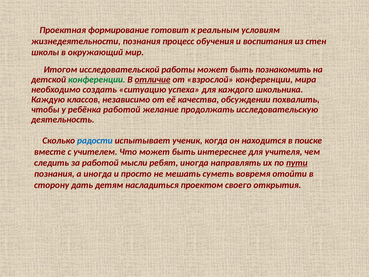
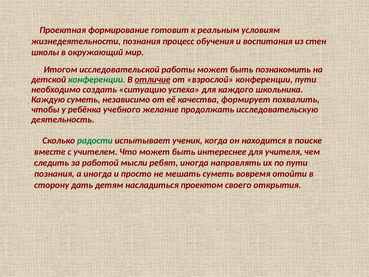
конференции мира: мира -> пути (306, 80)
Каждую классов: классов -> суметь (84, 99)
обсуждении: обсуждении -> формирует (246, 99)
ребёнка работой: работой -> учебного (122, 109)
радости colour: blue -> green (95, 141)
пути underline: present -> none (297, 163)
